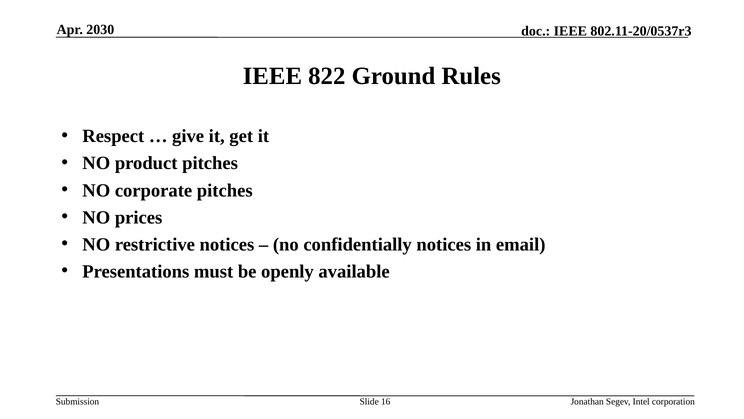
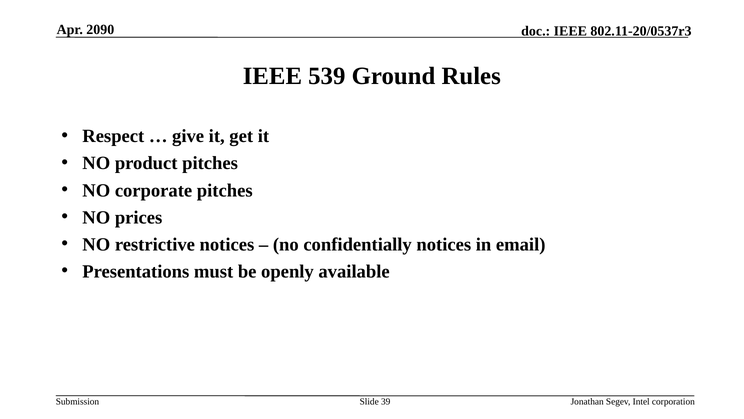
2030: 2030 -> 2090 (100, 30)
822: 822 -> 539 (327, 76)
16: 16 -> 39 (386, 401)
